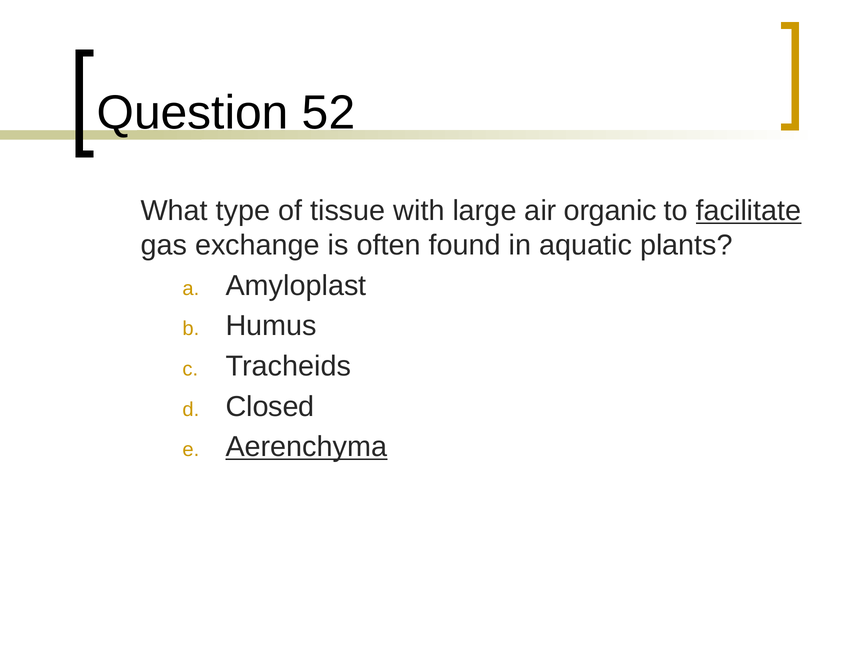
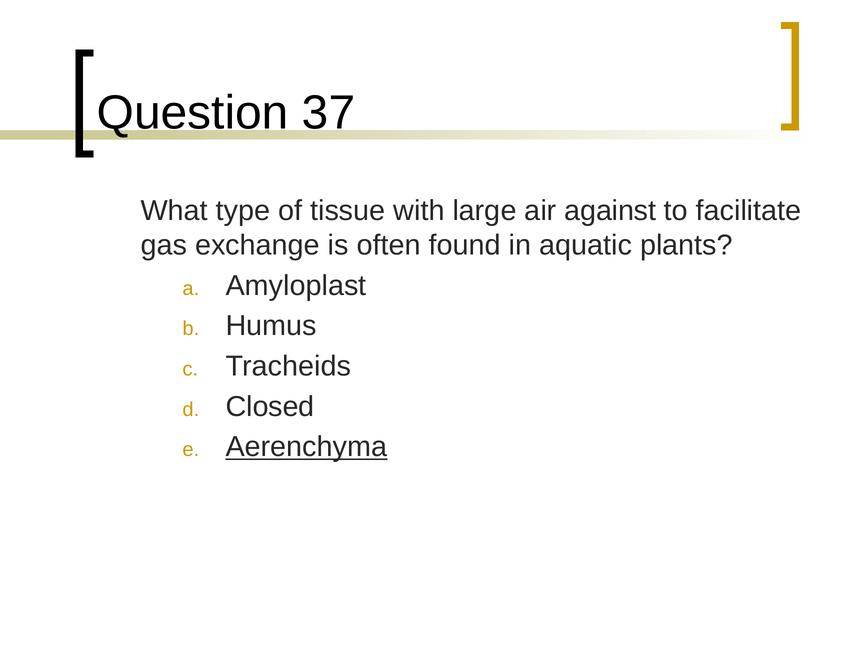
52: 52 -> 37 (329, 113)
organic: organic -> against (610, 211)
facilitate underline: present -> none (749, 211)
